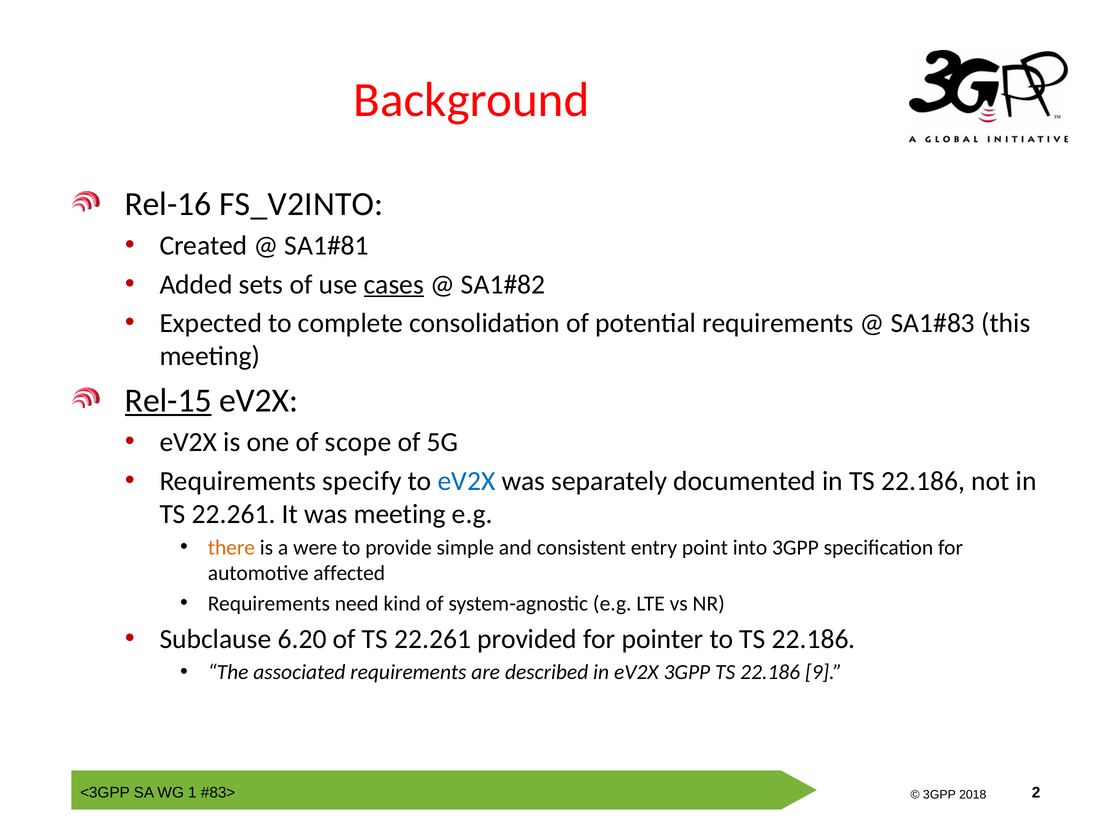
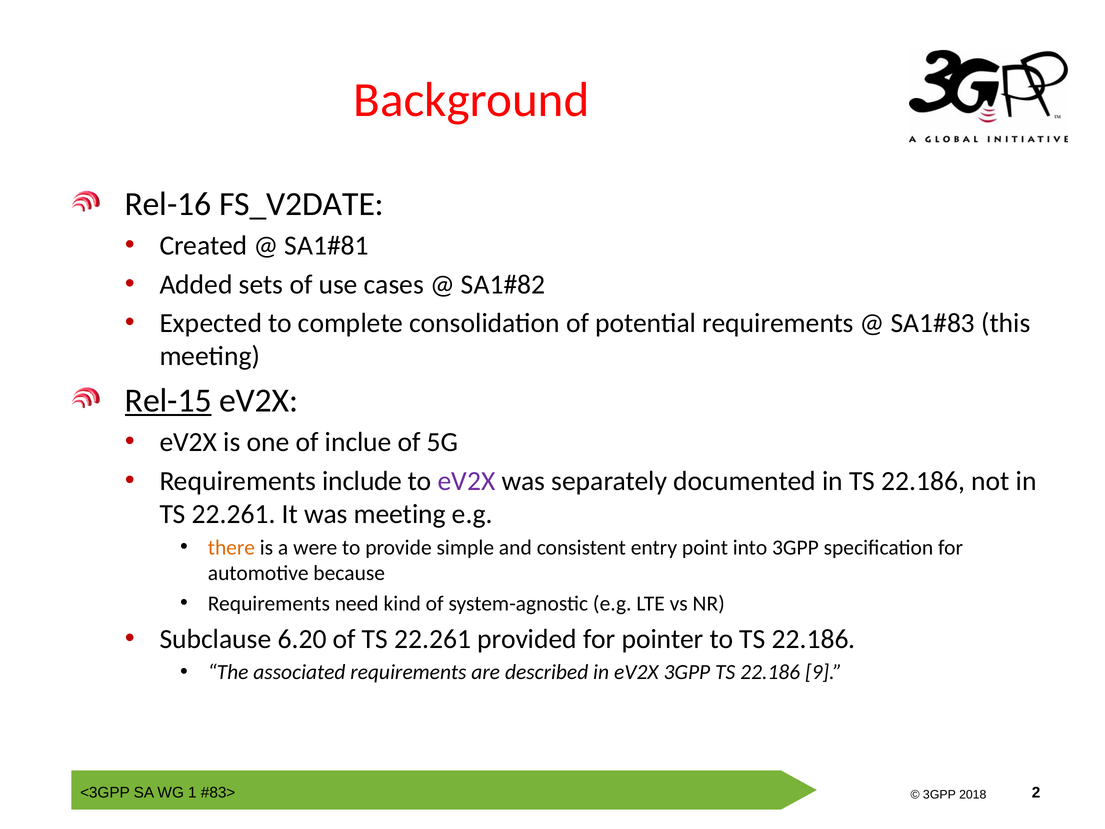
FS_V2INTO: FS_V2INTO -> FS_V2DATE (302, 204)
cases underline: present -> none (394, 284)
scope: scope -> inclue (358, 442)
specify: specify -> include (362, 481)
eV2X colour: blue -> purple (467, 481)
affected: affected -> because (349, 573)
